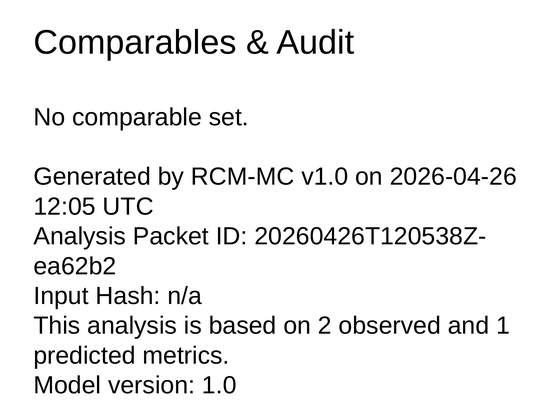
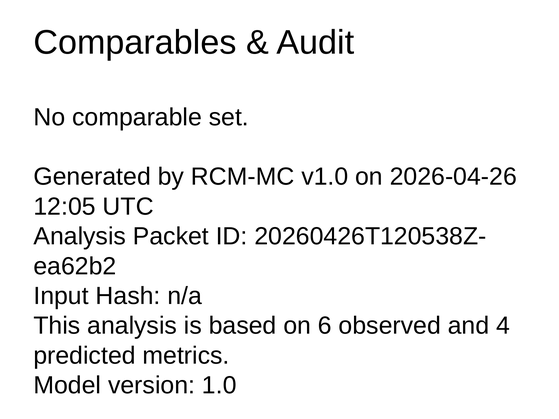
2: 2 -> 6 (325, 326)
1: 1 -> 4 (503, 326)
